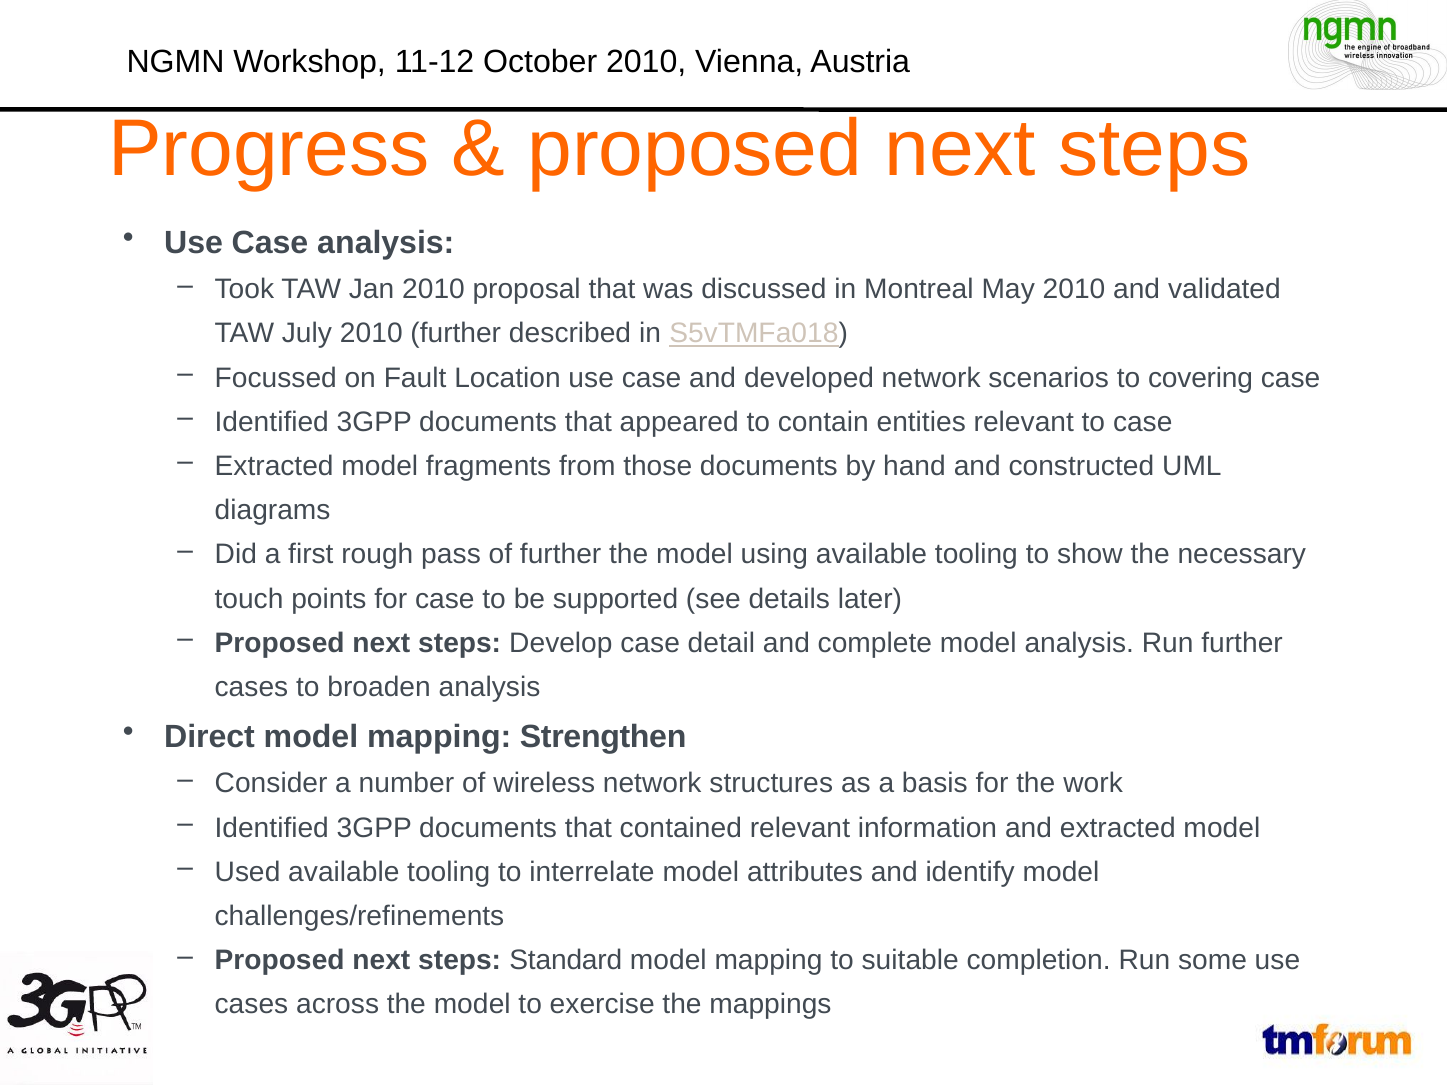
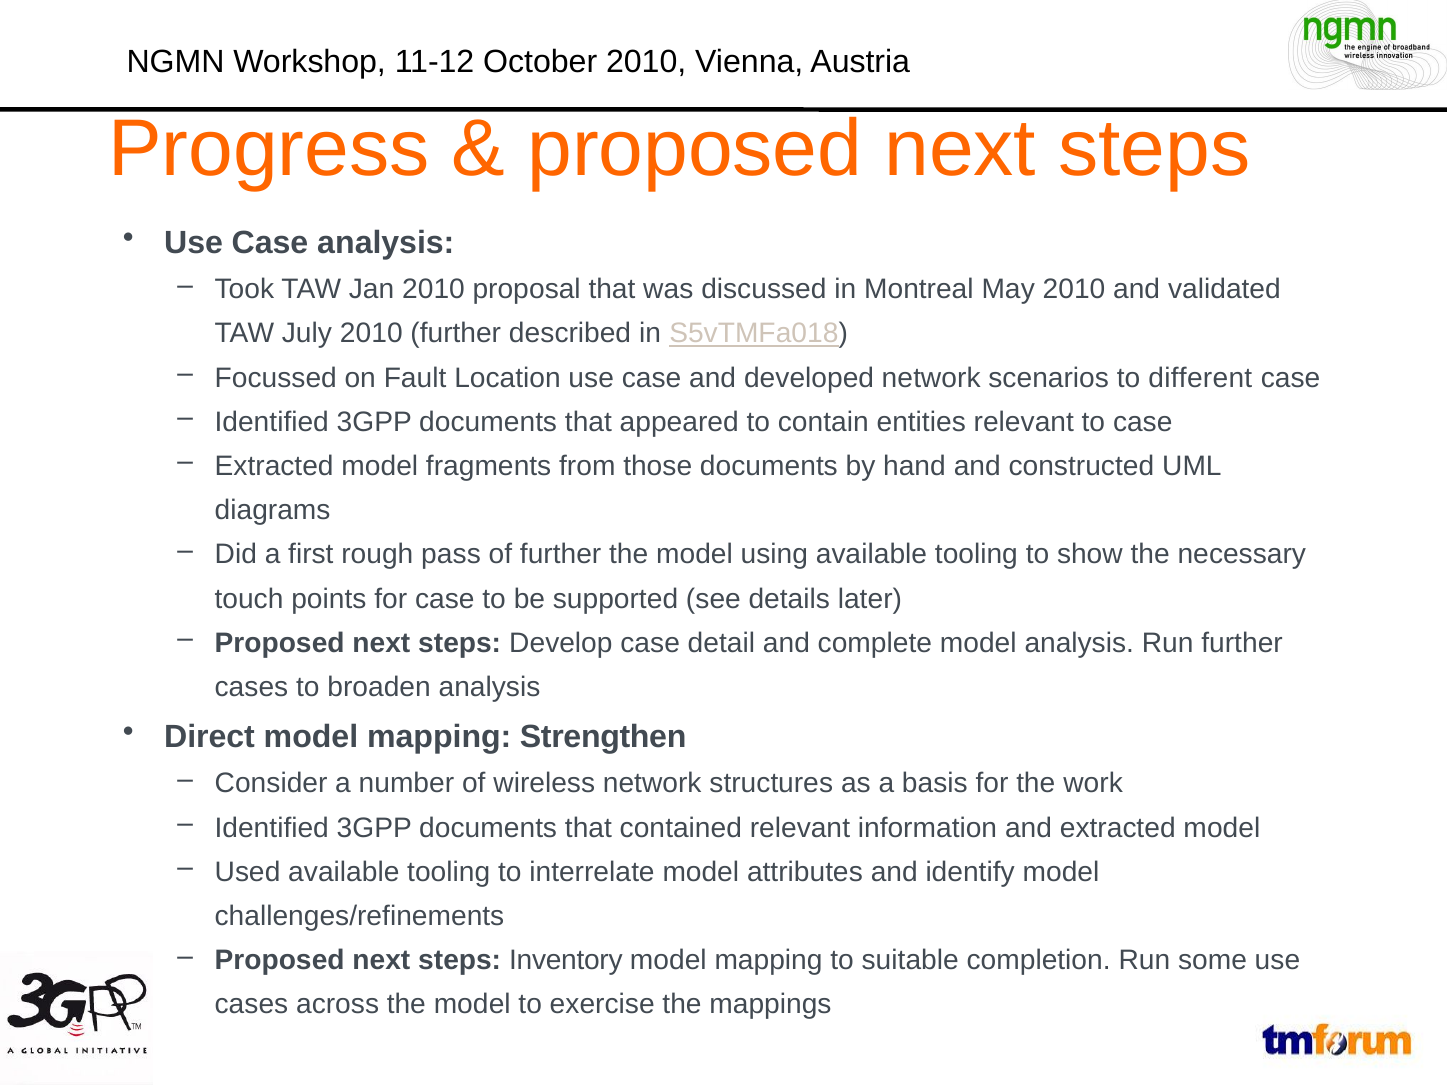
covering: covering -> different (1200, 378)
Standard: Standard -> Inventory (566, 961)
